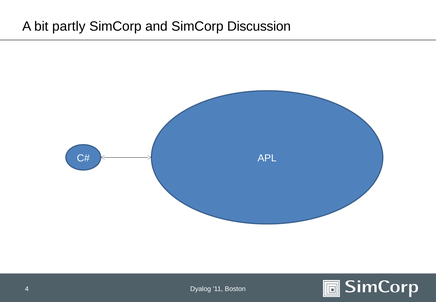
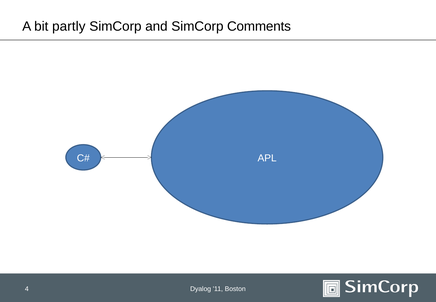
Discussion: Discussion -> Comments (259, 27)
